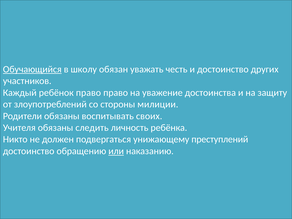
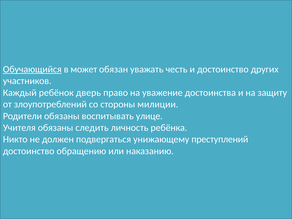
школу: школу -> может (84, 69)
ребёнок право: право -> дверь (88, 93)
своих: своих -> улице (149, 116)
или underline: present -> none (116, 151)
